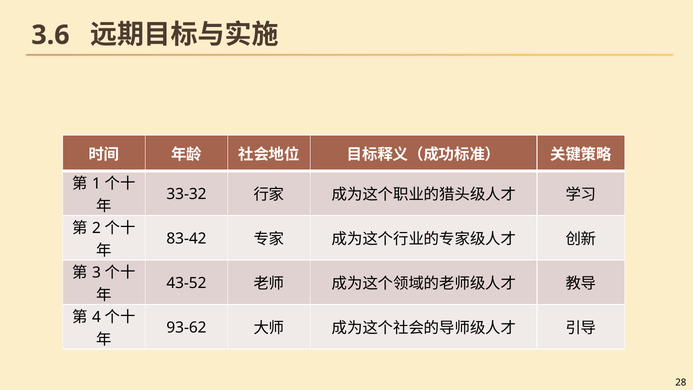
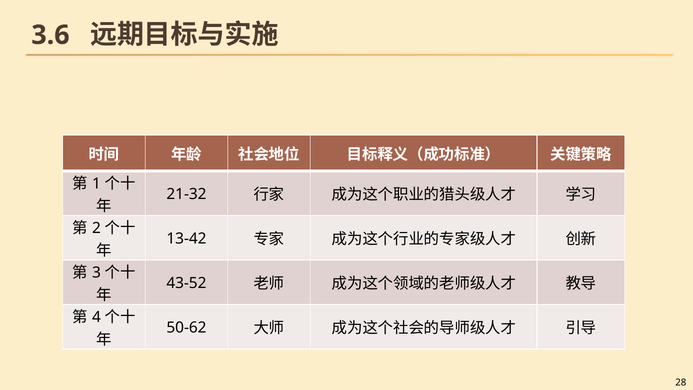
33-32: 33-32 -> 21-32 (186, 194)
83-42: 83-42 -> 13-42 (186, 239)
93-62: 93-62 -> 50-62 (186, 328)
